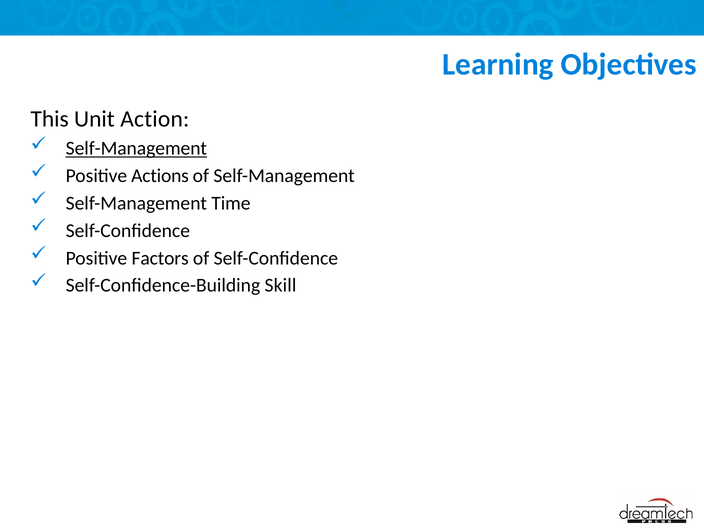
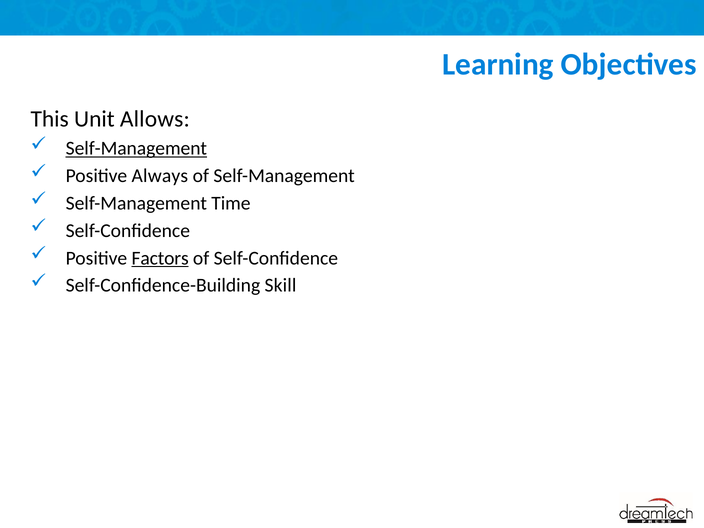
Action: Action -> Allows (155, 119)
Actions: Actions -> Always (160, 176)
Factors underline: none -> present (160, 258)
